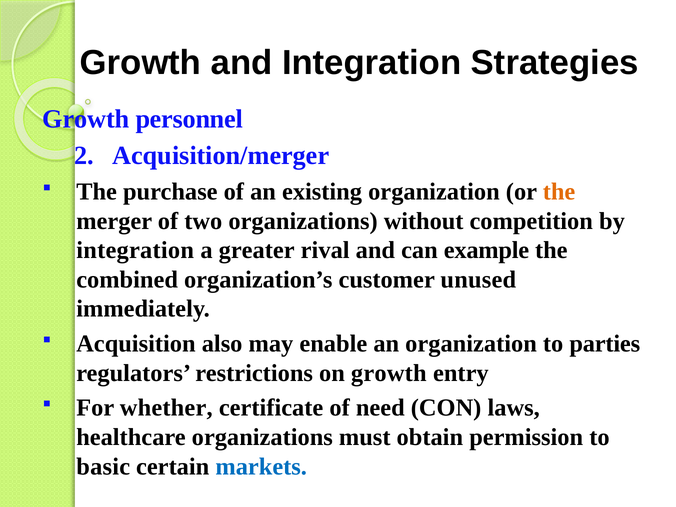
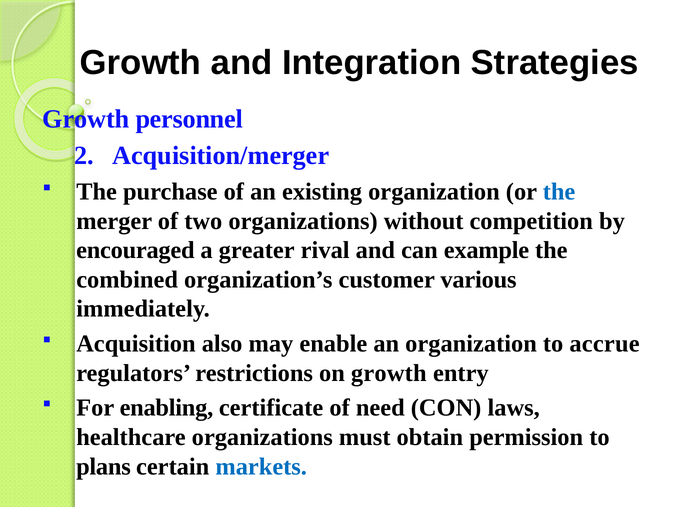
the colour: orange -> blue (559, 192)
integration: integration -> encouraged (135, 250)
unused: unused -> various (479, 280)
parties: parties -> accrue (605, 344)
whether: whether -> enabling (166, 408)
basic: basic -> plans (103, 466)
